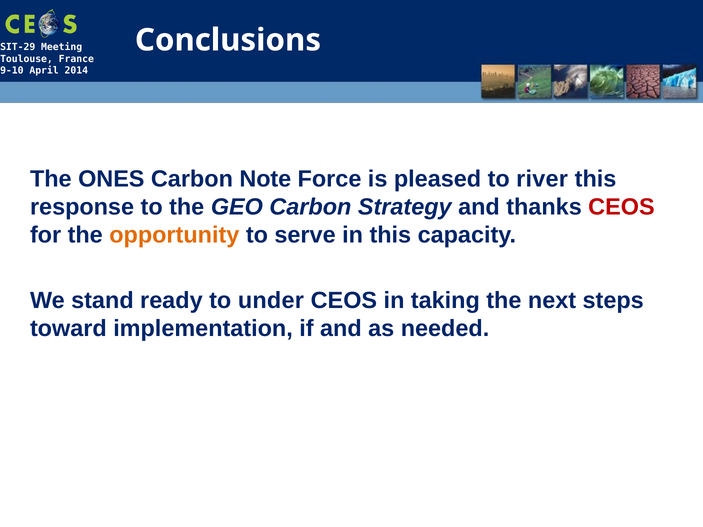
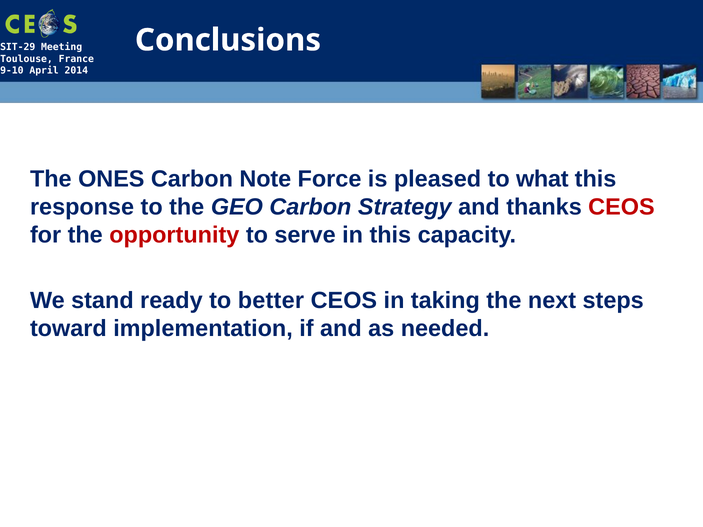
river: river -> what (542, 179)
opportunity colour: orange -> red (174, 235)
under: under -> better (271, 301)
